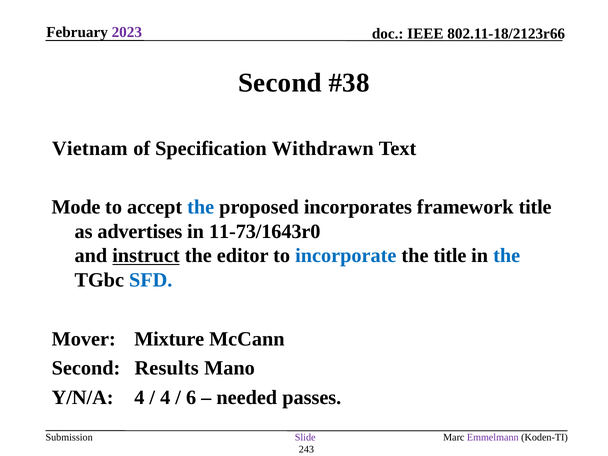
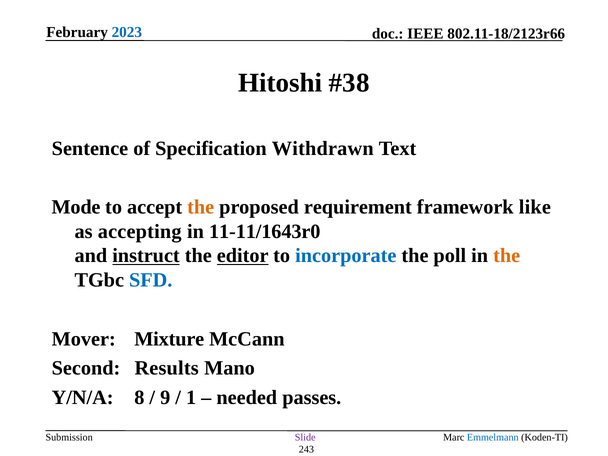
2023 colour: purple -> blue (127, 32)
Second: Second -> Hitoshi (280, 83)
Vietnam: Vietnam -> Sentence (90, 148)
the colour: blue -> orange (201, 207)
incorporates: incorporates -> requirement (358, 207)
framework title: title -> like (535, 207)
advertises: advertises -> accepting (140, 231)
11-73/1643r0: 11-73/1643r0 -> 11-11/1643r0 (265, 231)
editor underline: none -> present (243, 256)
the title: title -> poll (450, 256)
the colour: blue -> orange (507, 256)
Y/N/A 4: 4 -> 8 (139, 398)
4: 4 -> 9 (165, 398)
6: 6 -> 1 (191, 398)
Emmelmann colour: purple -> blue (493, 437)
